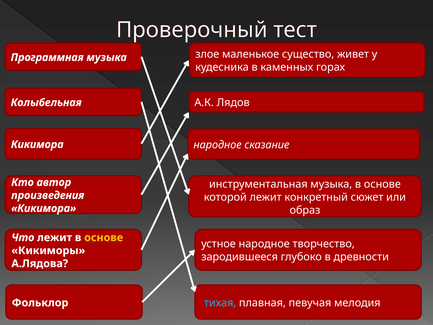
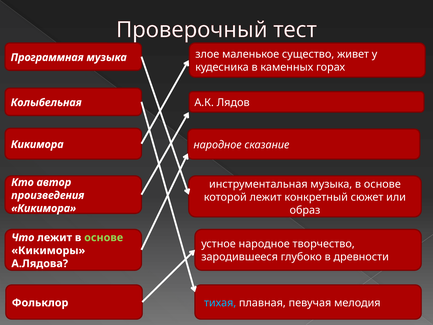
основе colour: yellow -> light green (104, 237)
